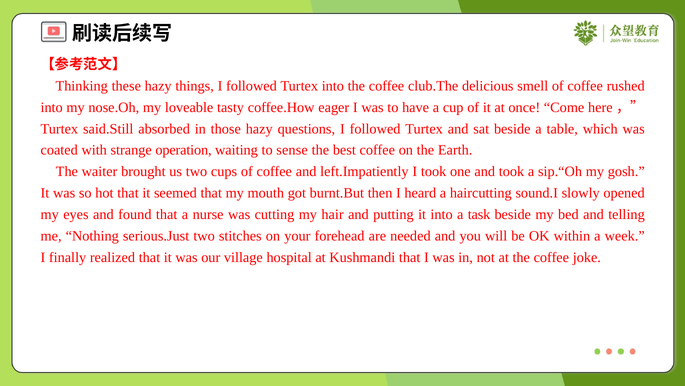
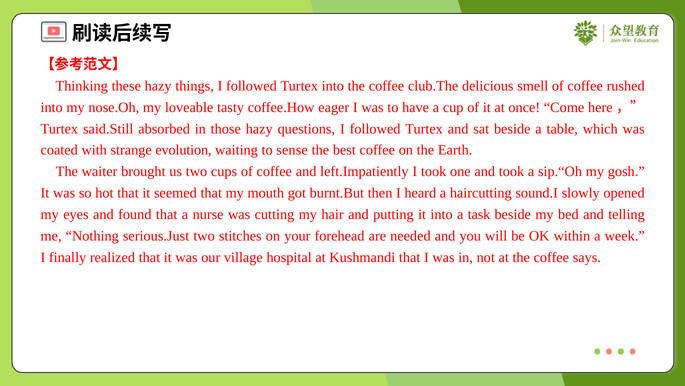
operation: operation -> evolution (184, 150)
joke: joke -> says (587, 257)
